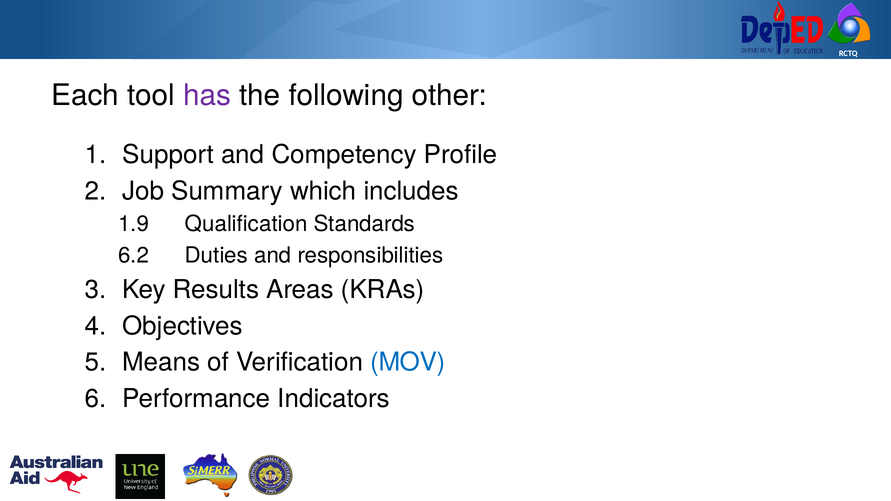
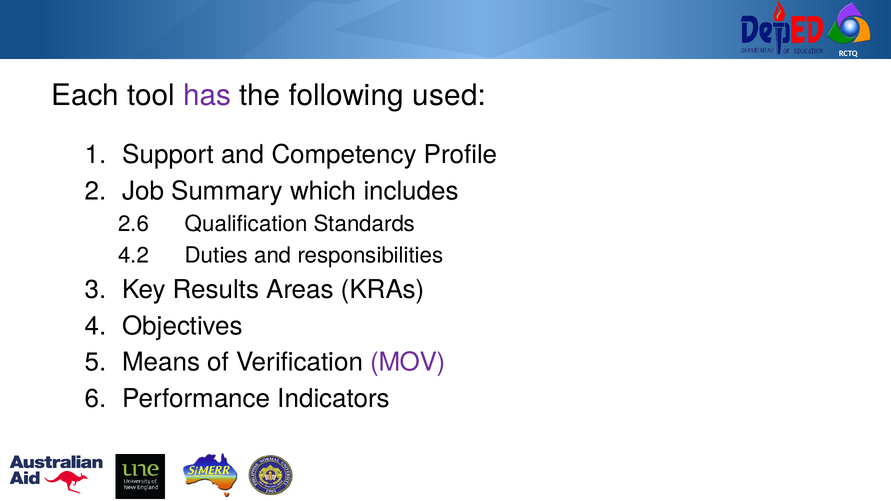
other: other -> used (449, 96)
1.9: 1.9 -> 2.6 (134, 224)
6.2: 6.2 -> 4.2 (134, 255)
MOV colour: blue -> purple (408, 363)
